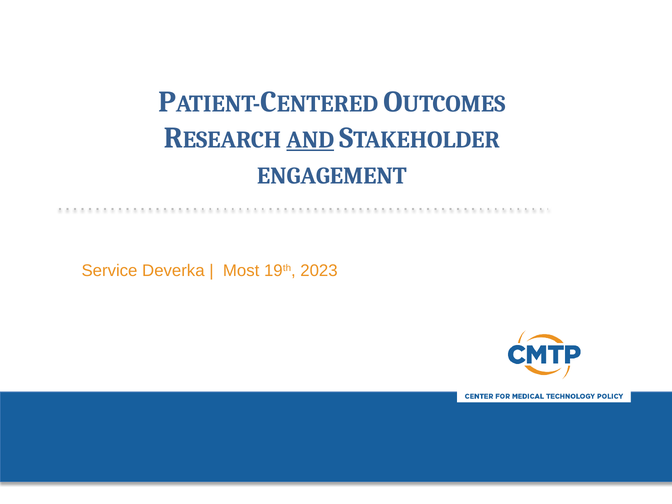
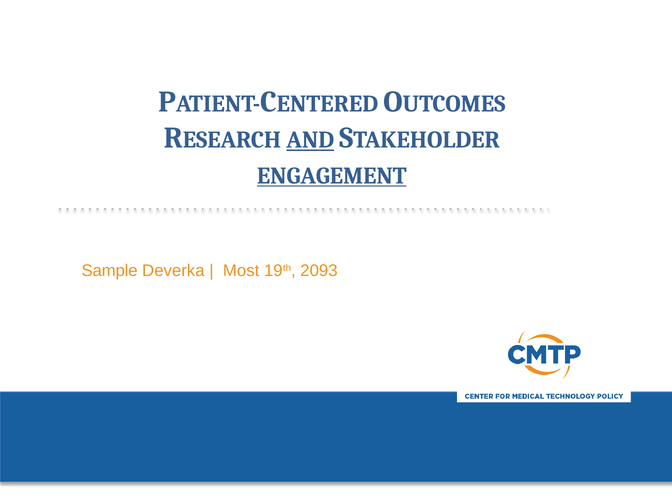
ENGAGEMENT underline: none -> present (332, 176)
Service: Service -> Sample (110, 271)
2023: 2023 -> 2093 (319, 271)
